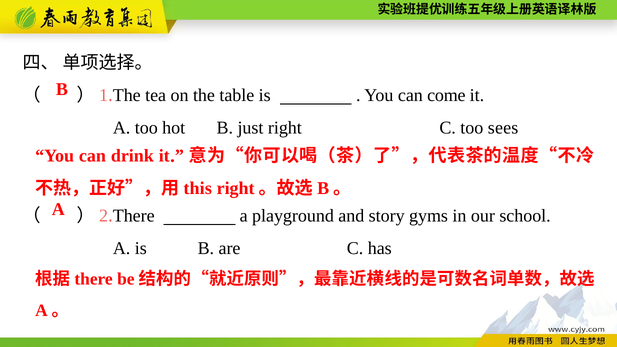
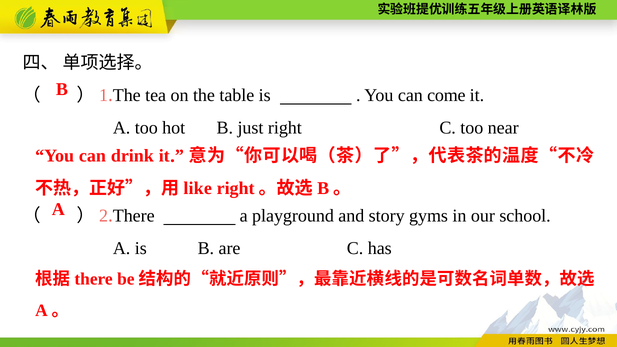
sees: sees -> near (503, 128)
this: this -> like (198, 188)
